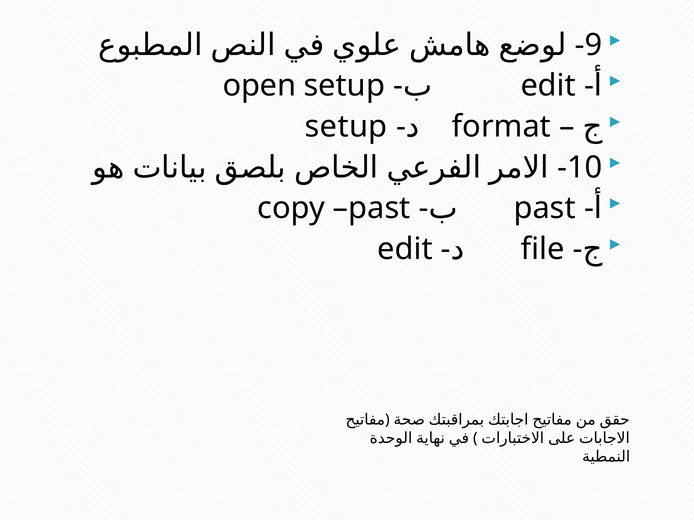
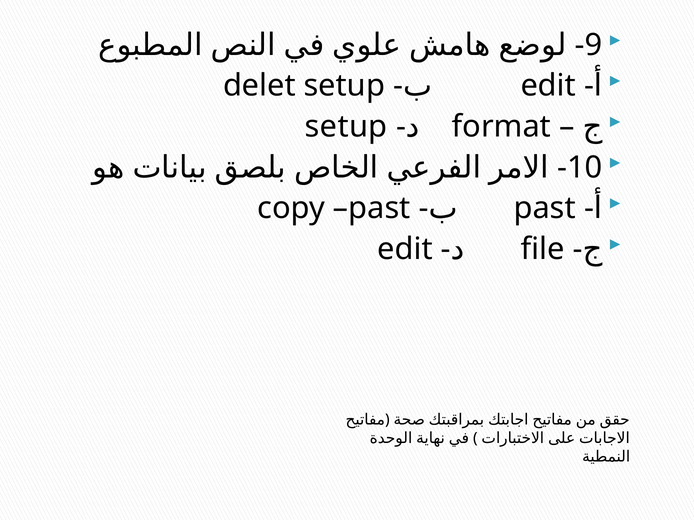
open: open -> delet (259, 86)
